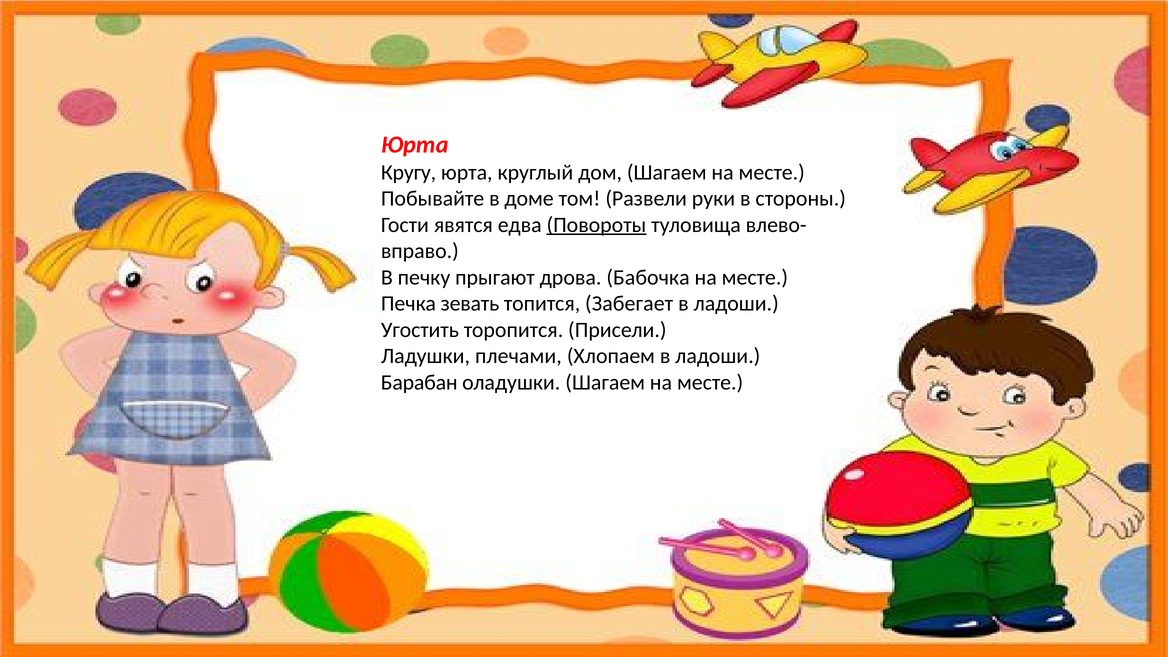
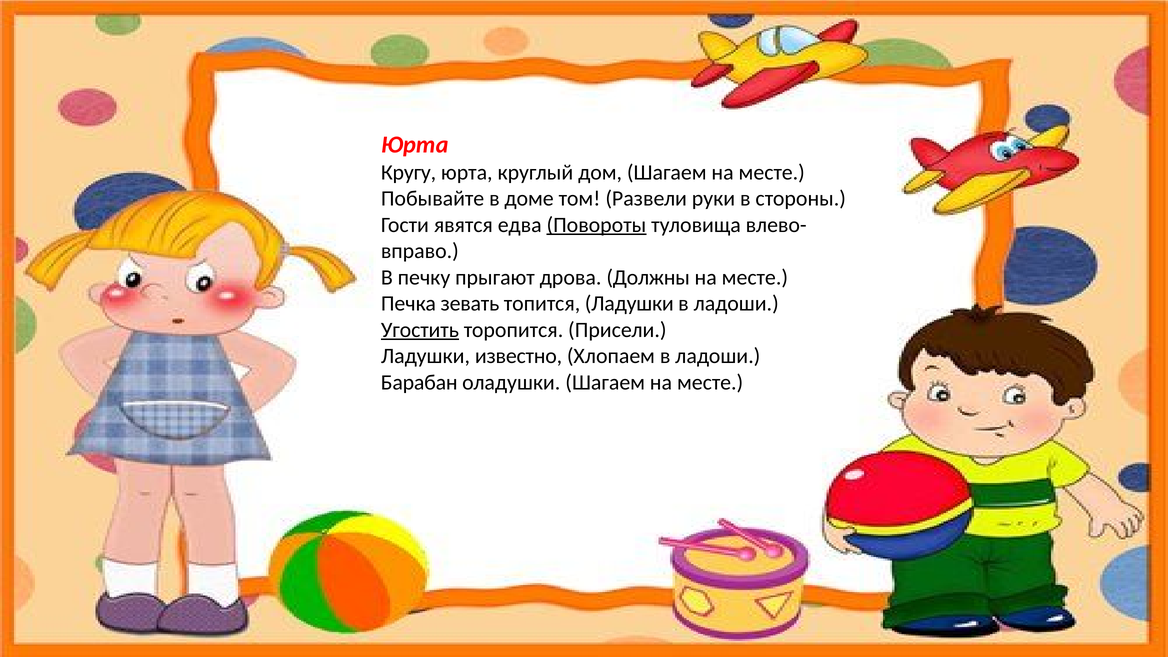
Бабочка: Бабочка -> Должны (648, 277)
топится Забегает: Забегает -> Ладушки (629, 304)
Угостить underline: none -> present (420, 330)
плечами: плечами -> известно (519, 356)
